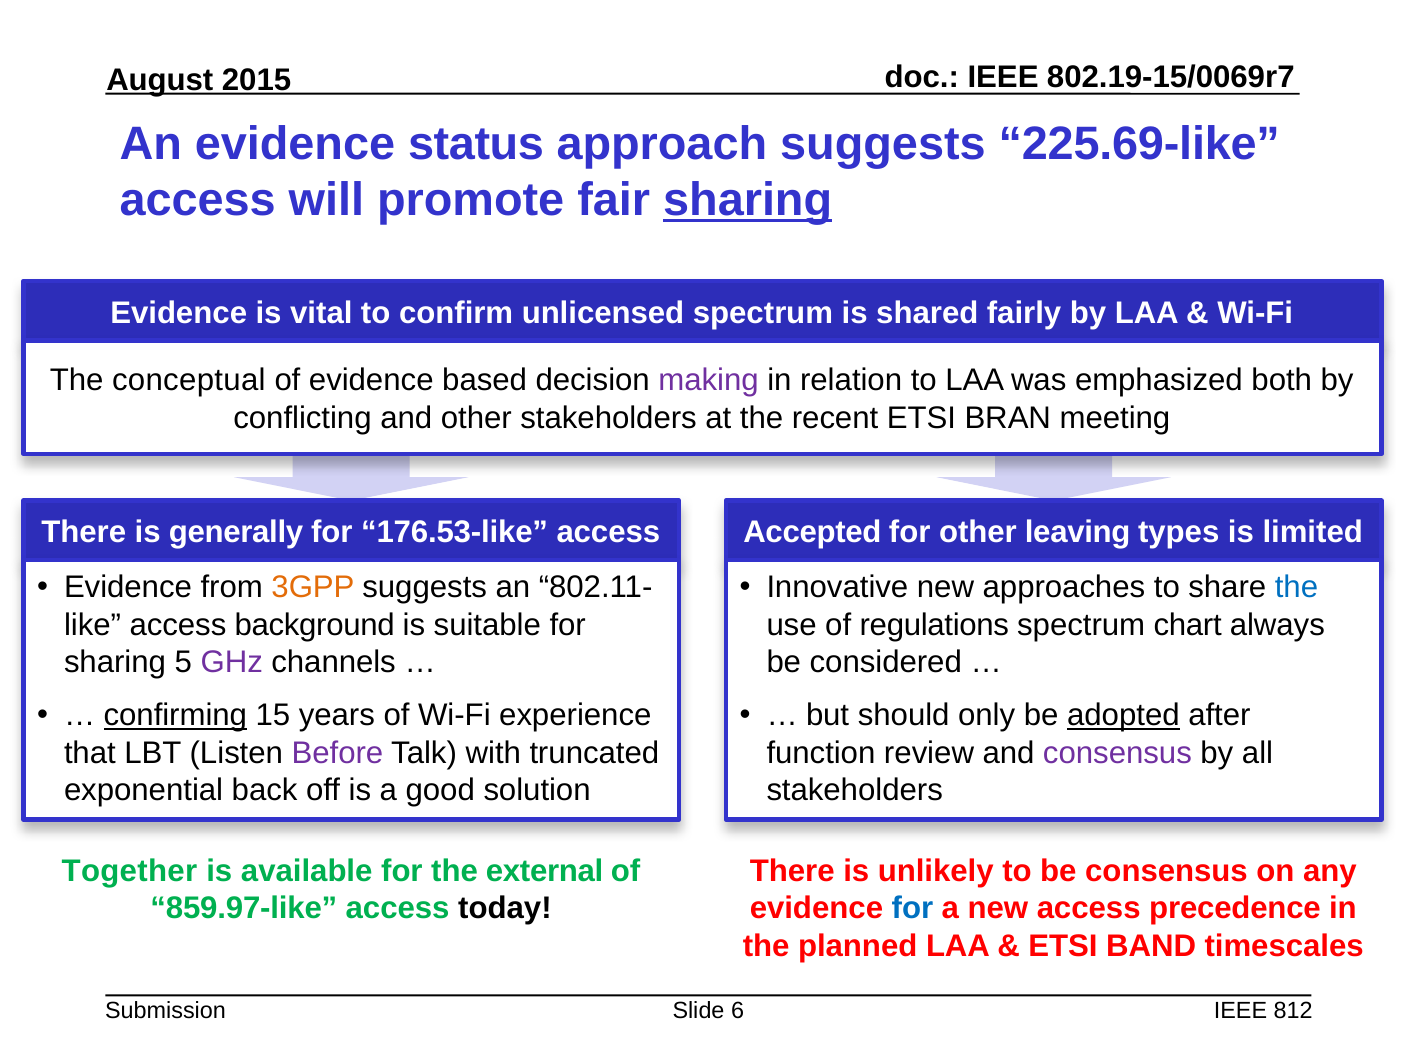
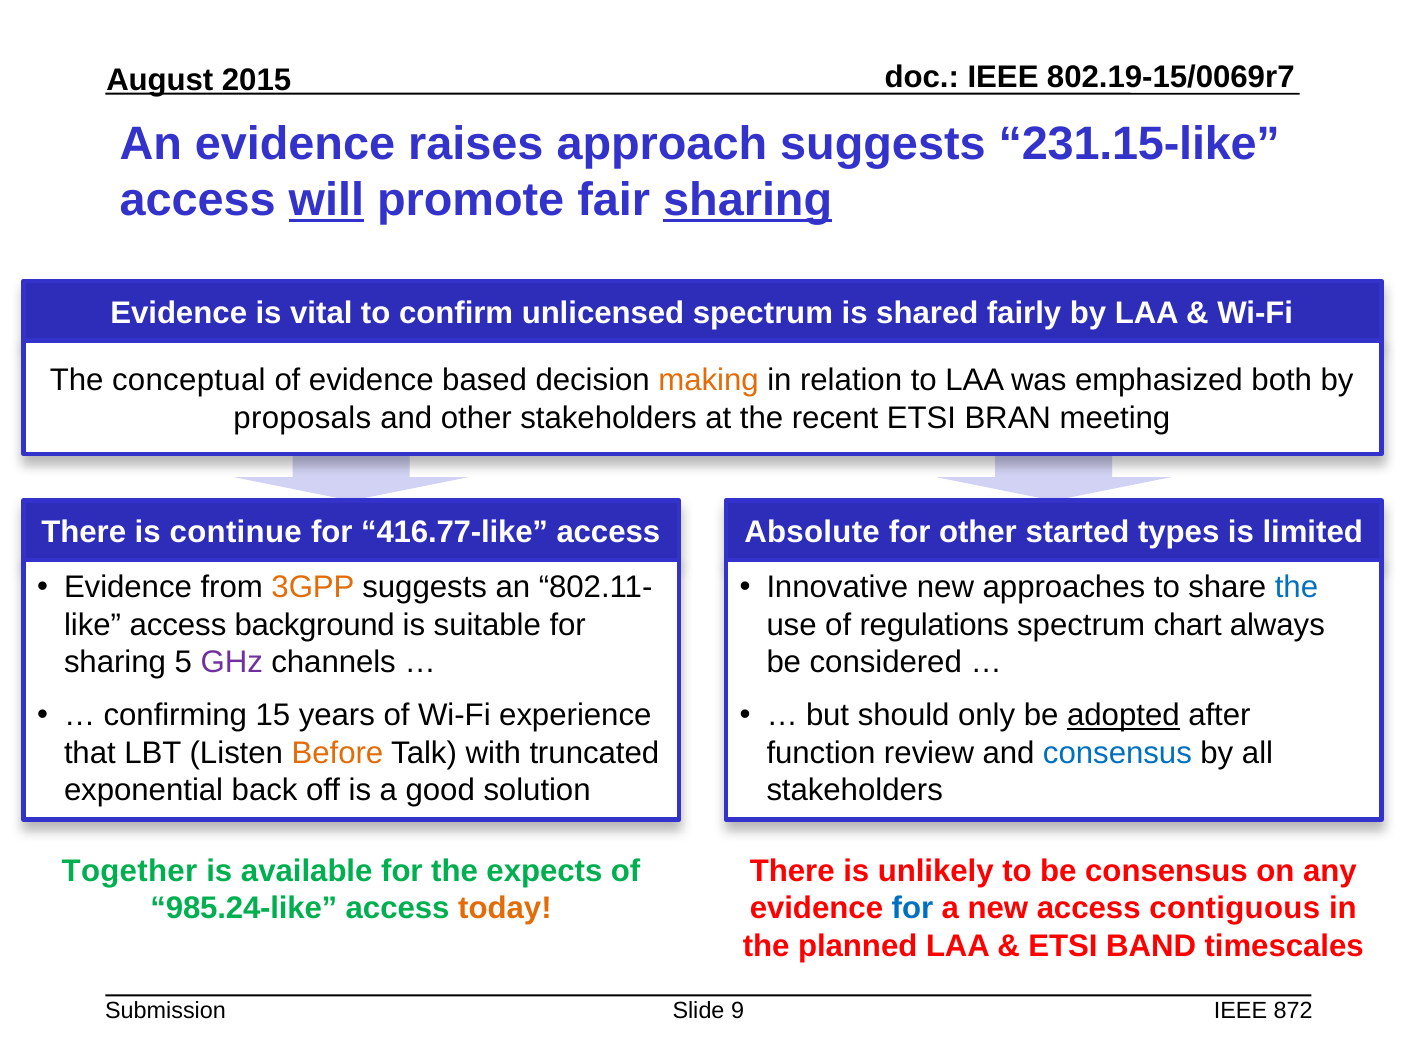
status: status -> raises (476, 144)
225.69-like: 225.69-like -> 231.15-like (1139, 144)
will underline: none -> present (326, 200)
making colour: purple -> orange (709, 380)
conflicting: conflicting -> proposals (302, 418)
generally: generally -> continue (236, 532)
176.53-like: 176.53-like -> 416.77-like (455, 532)
Accepted: Accepted -> Absolute (812, 532)
leaving: leaving -> started (1077, 532)
confirming underline: present -> none (175, 715)
Before colour: purple -> orange (337, 753)
consensus colour: purple -> blue (1117, 753)
external: external -> expects (544, 871)
859.97-like: 859.97-like -> 985.24-like (244, 908)
today colour: black -> orange (505, 908)
precedence: precedence -> contiguous (1235, 908)
6: 6 -> 9 (738, 1011)
812: 812 -> 872 (1293, 1011)
